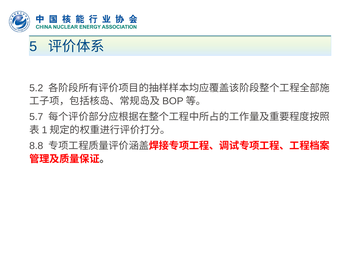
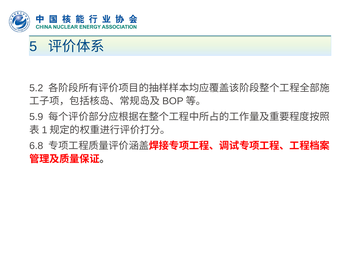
5.7: 5.7 -> 5.9 (36, 117)
8.8: 8.8 -> 6.8 (36, 146)
